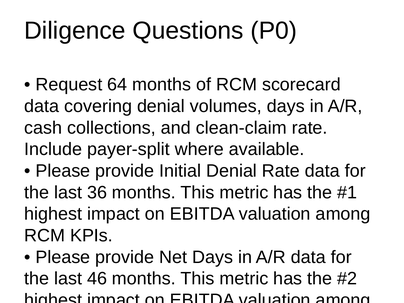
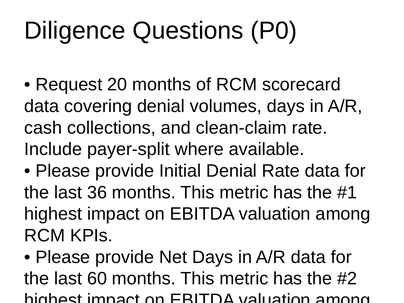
64: 64 -> 20 (117, 85)
46: 46 -> 60 (97, 279)
